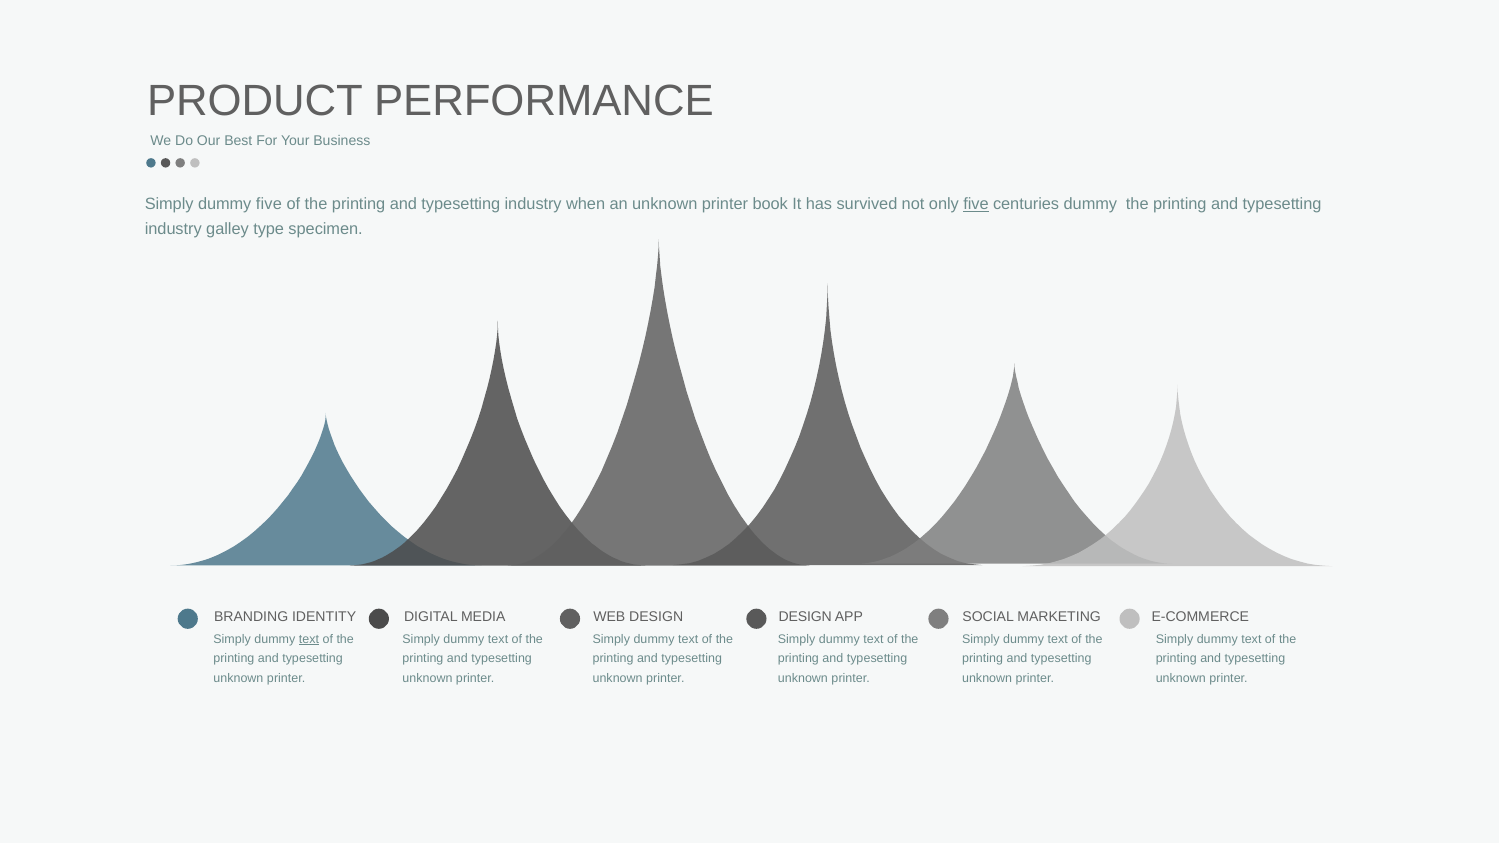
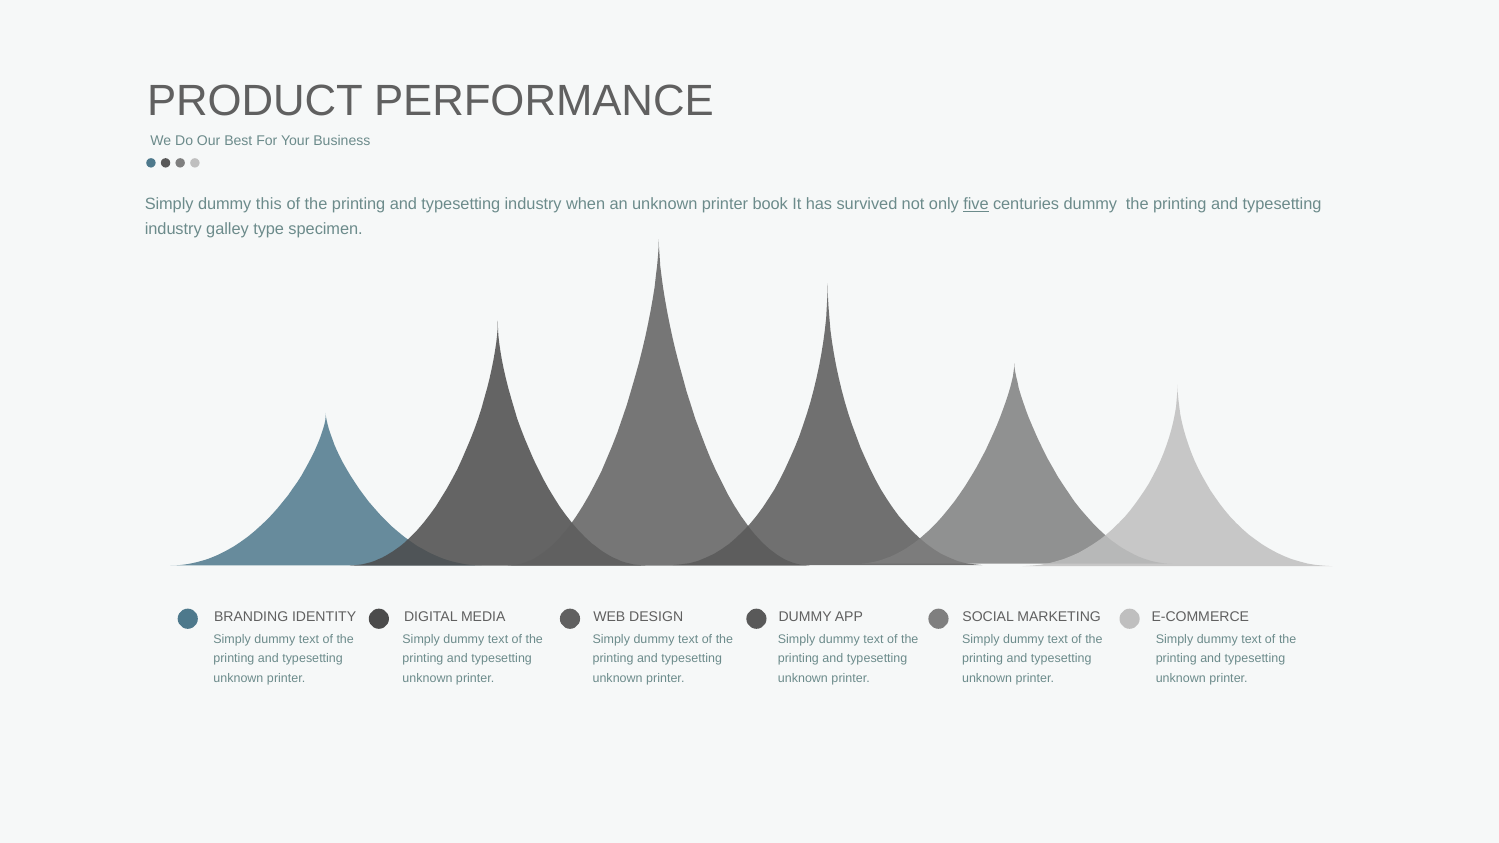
dummy five: five -> this (269, 204)
DESIGN DESIGN: DESIGN -> DUMMY (805, 617)
text underline: present -> none (309, 639)
